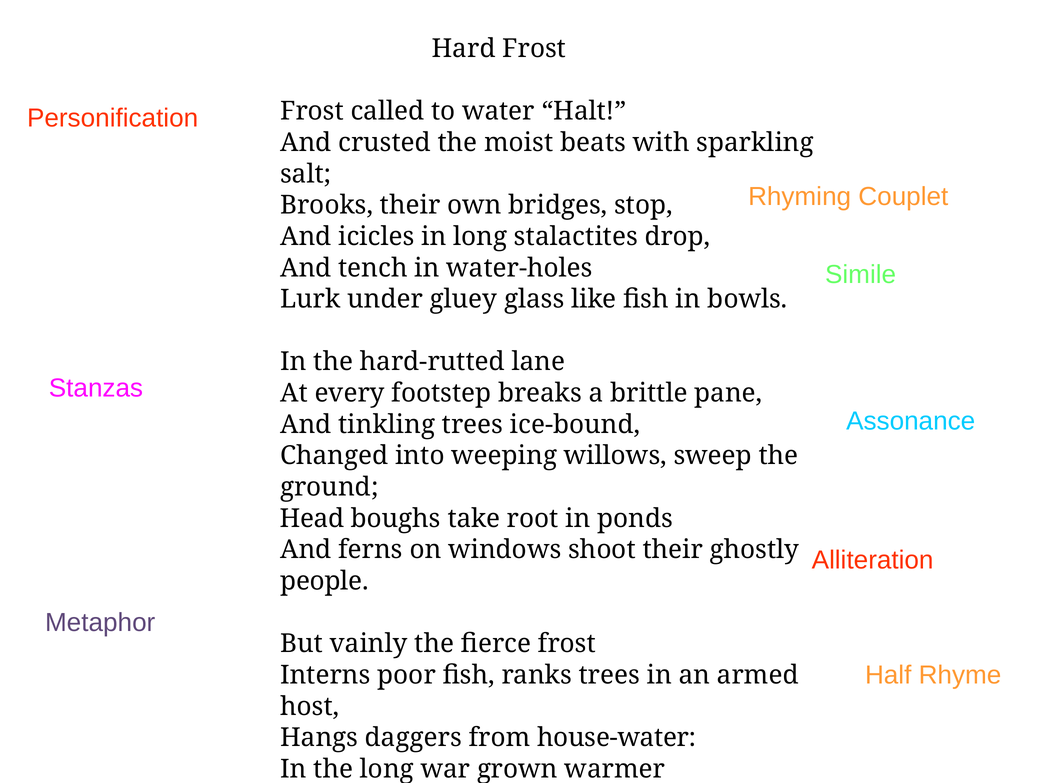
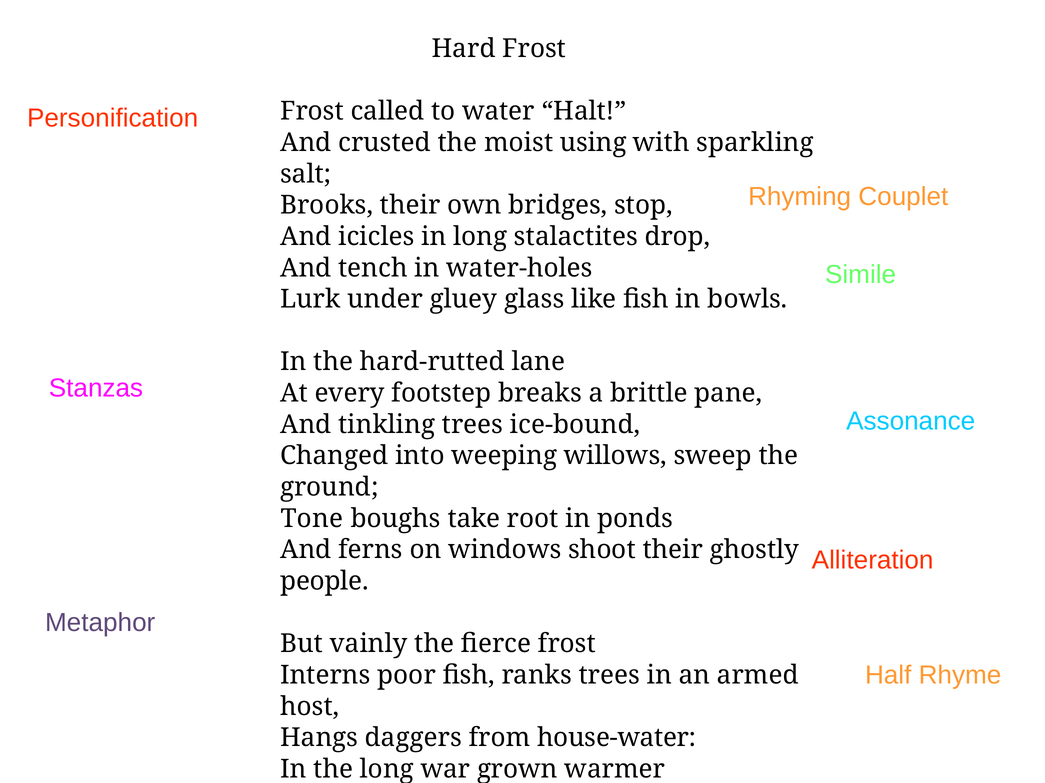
beats: beats -> using (593, 143)
Head: Head -> Tone (312, 519)
